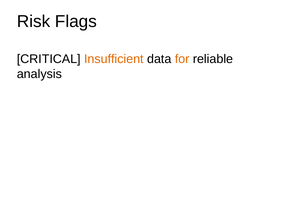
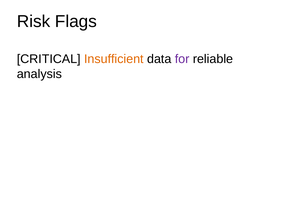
for colour: orange -> purple (182, 59)
